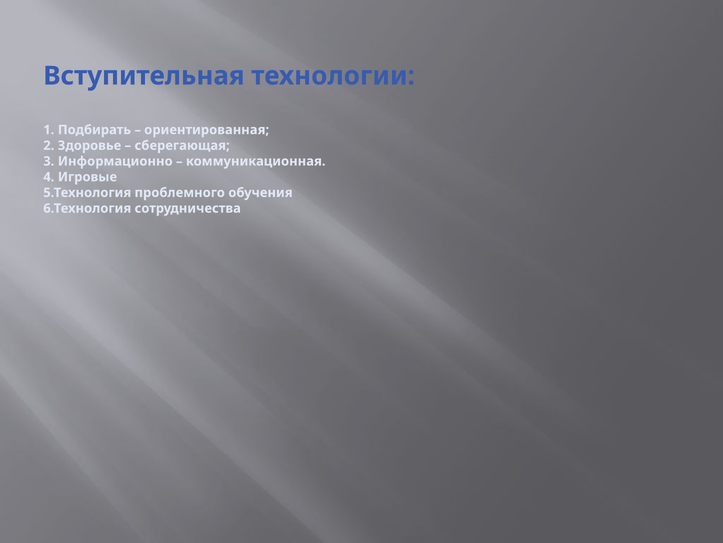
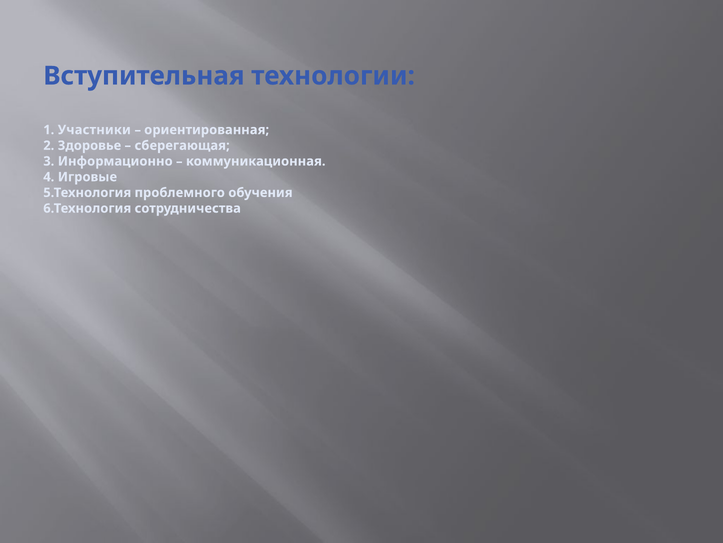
Подбирать: Подбирать -> Участники (94, 130)
